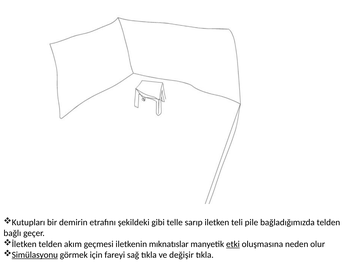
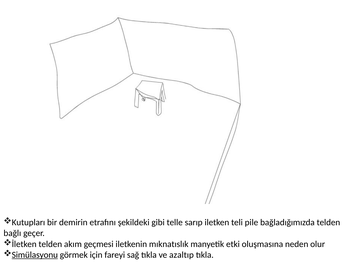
mıknatıslar: mıknatıslar -> mıknatıslık (169, 244)
etki underline: present -> none (233, 244)
değişir: değişir -> azaltıp (181, 255)
